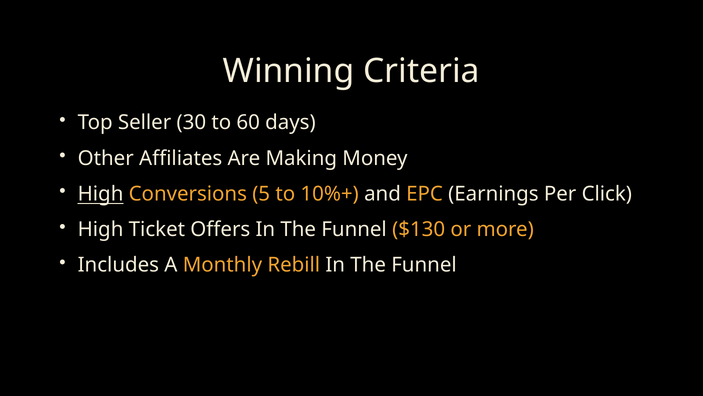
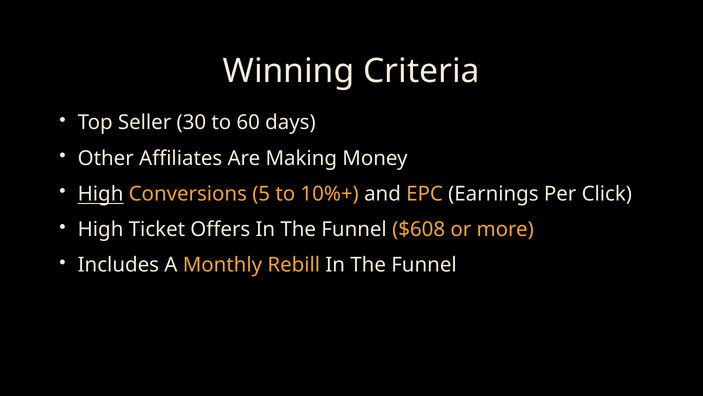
$130: $130 -> $608 (419, 229)
